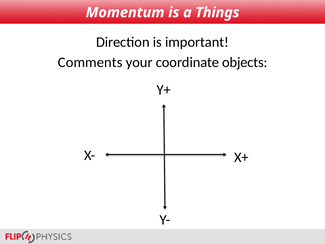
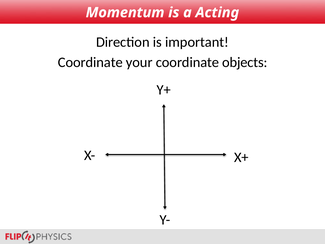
Things: Things -> Acting (217, 13)
Comments: Comments -> Coordinate (90, 62)
